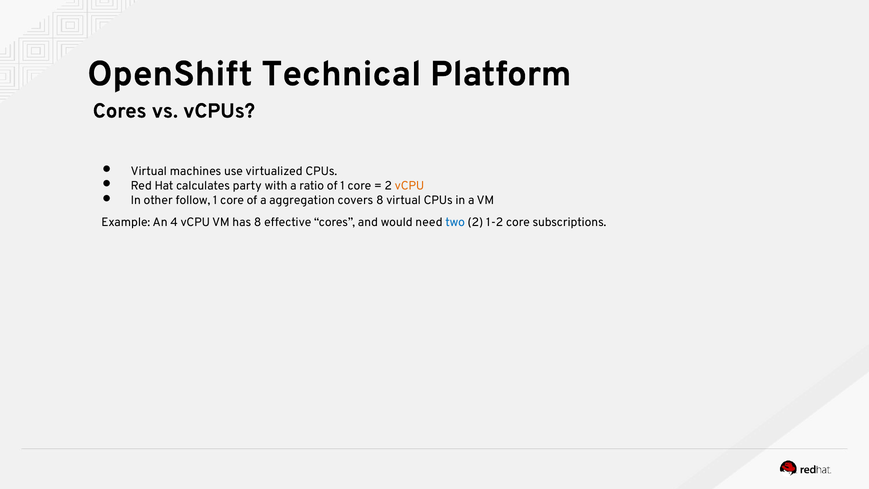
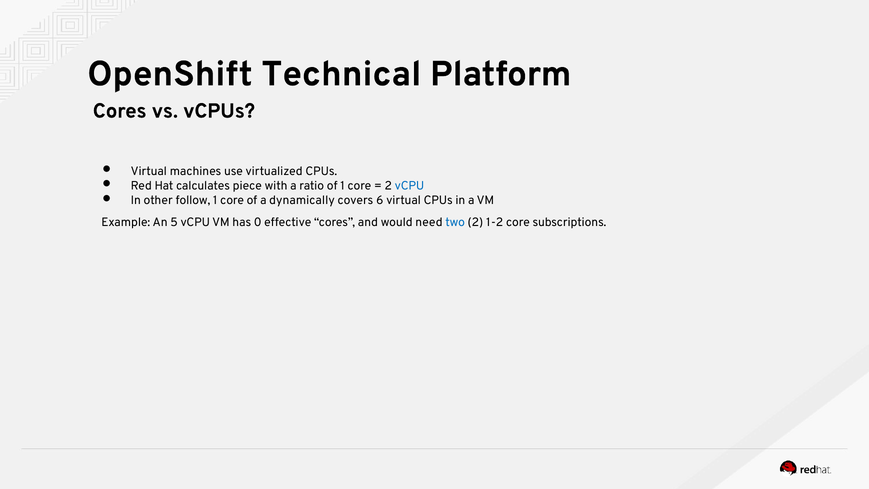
party: party -> piece (247, 186)
vCPU colour: orange -> blue (410, 186)
aggregation: aggregation -> dynamically (302, 200)
covers 8: 8 -> 6 (380, 200)
4: 4 -> 5 (174, 222)
has 8: 8 -> 0 (258, 222)
